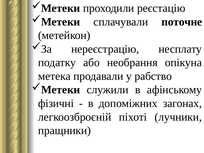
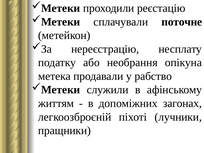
фізичні: фізичні -> життям (56, 103)
